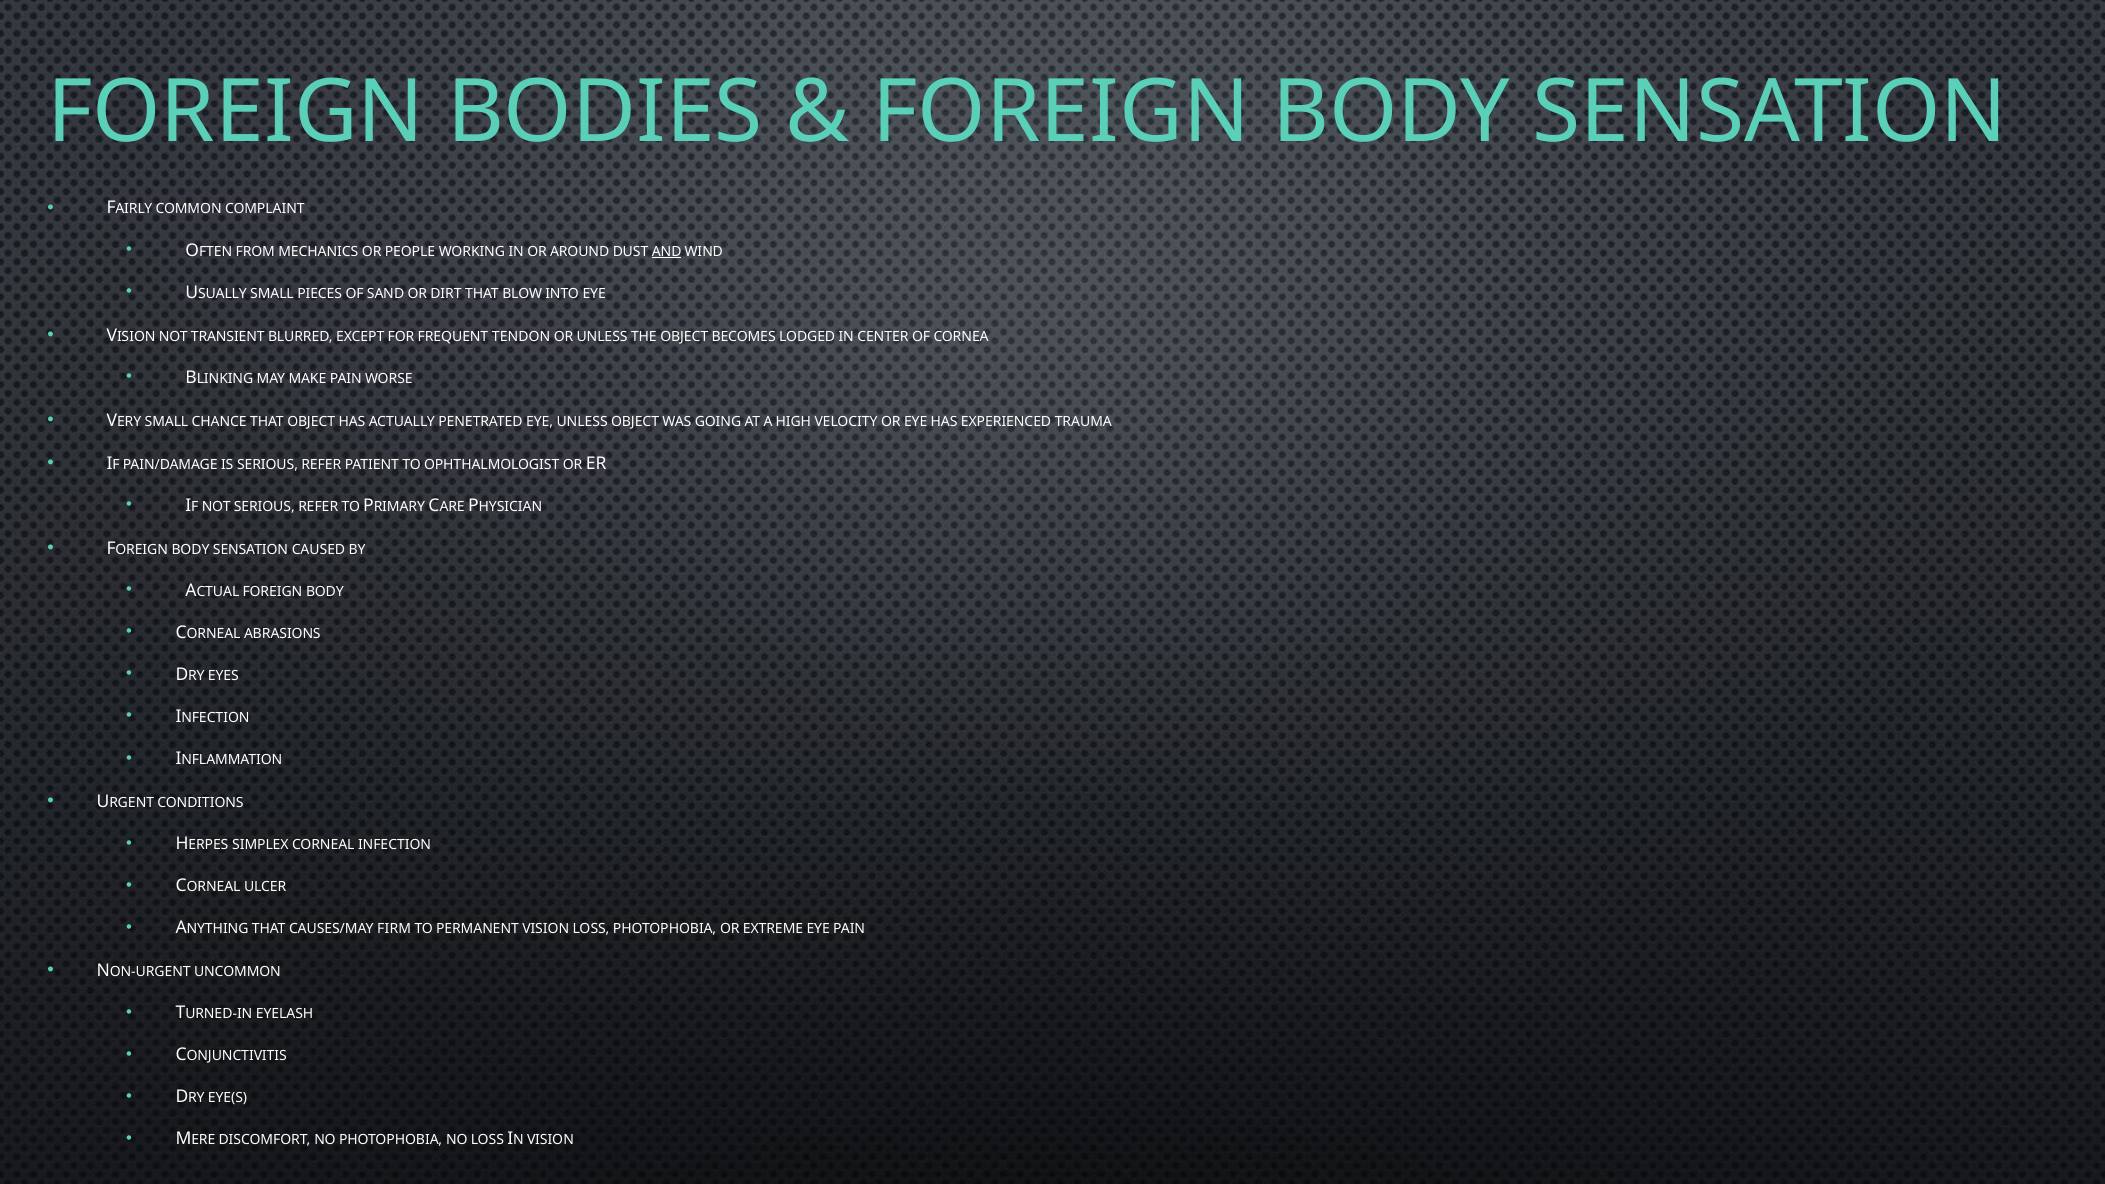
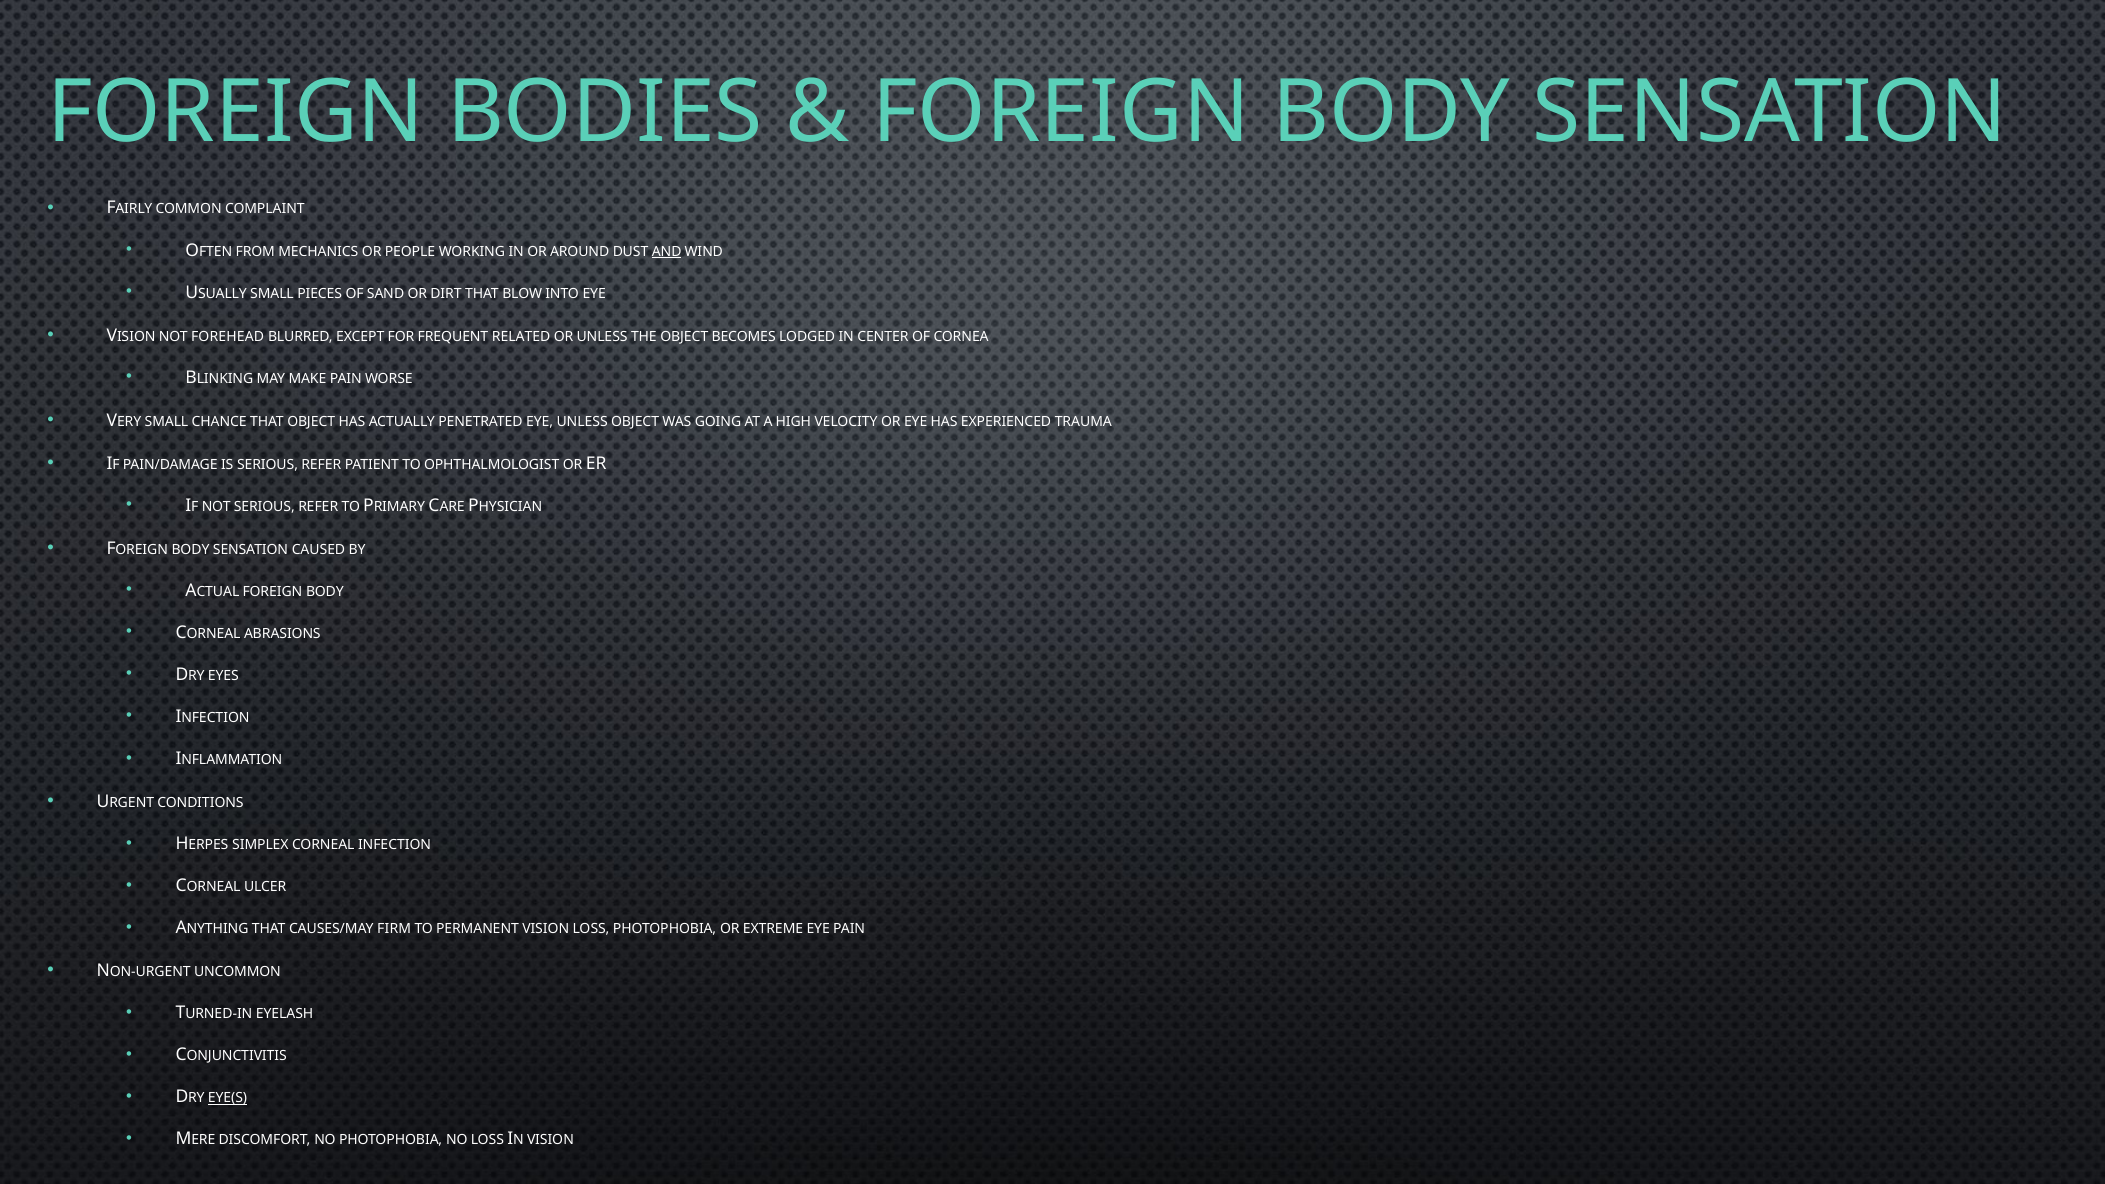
TRANSIENT: TRANSIENT -> FOREHEAD (228, 336)
TENDON: TENDON -> RELATED (521, 336)
EYE(S underline: none -> present (228, 1098)
